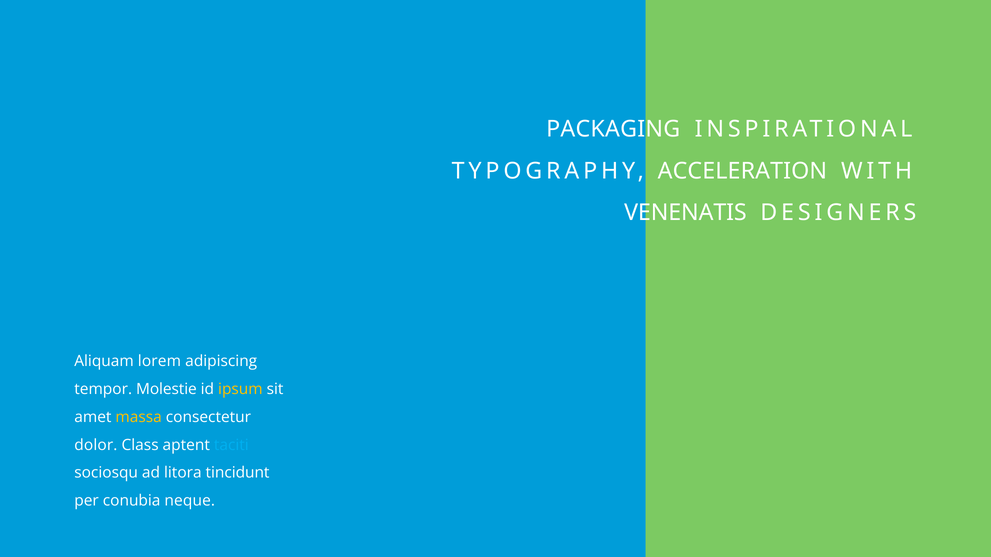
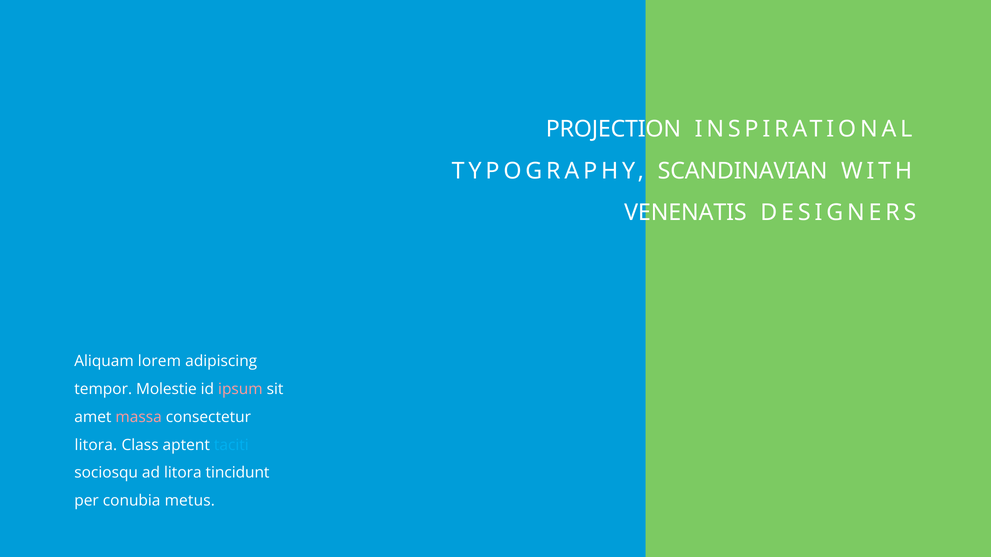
PACKAGING: PACKAGING -> PROJECTION (613, 129)
ACCELERATION: ACCELERATION -> SCANDINAVIAN (743, 171)
ipsum colour: yellow -> pink (240, 390)
massa colour: yellow -> pink (139, 417)
dolor: dolor -> litora (96, 445)
neque: neque -> metus (190, 501)
